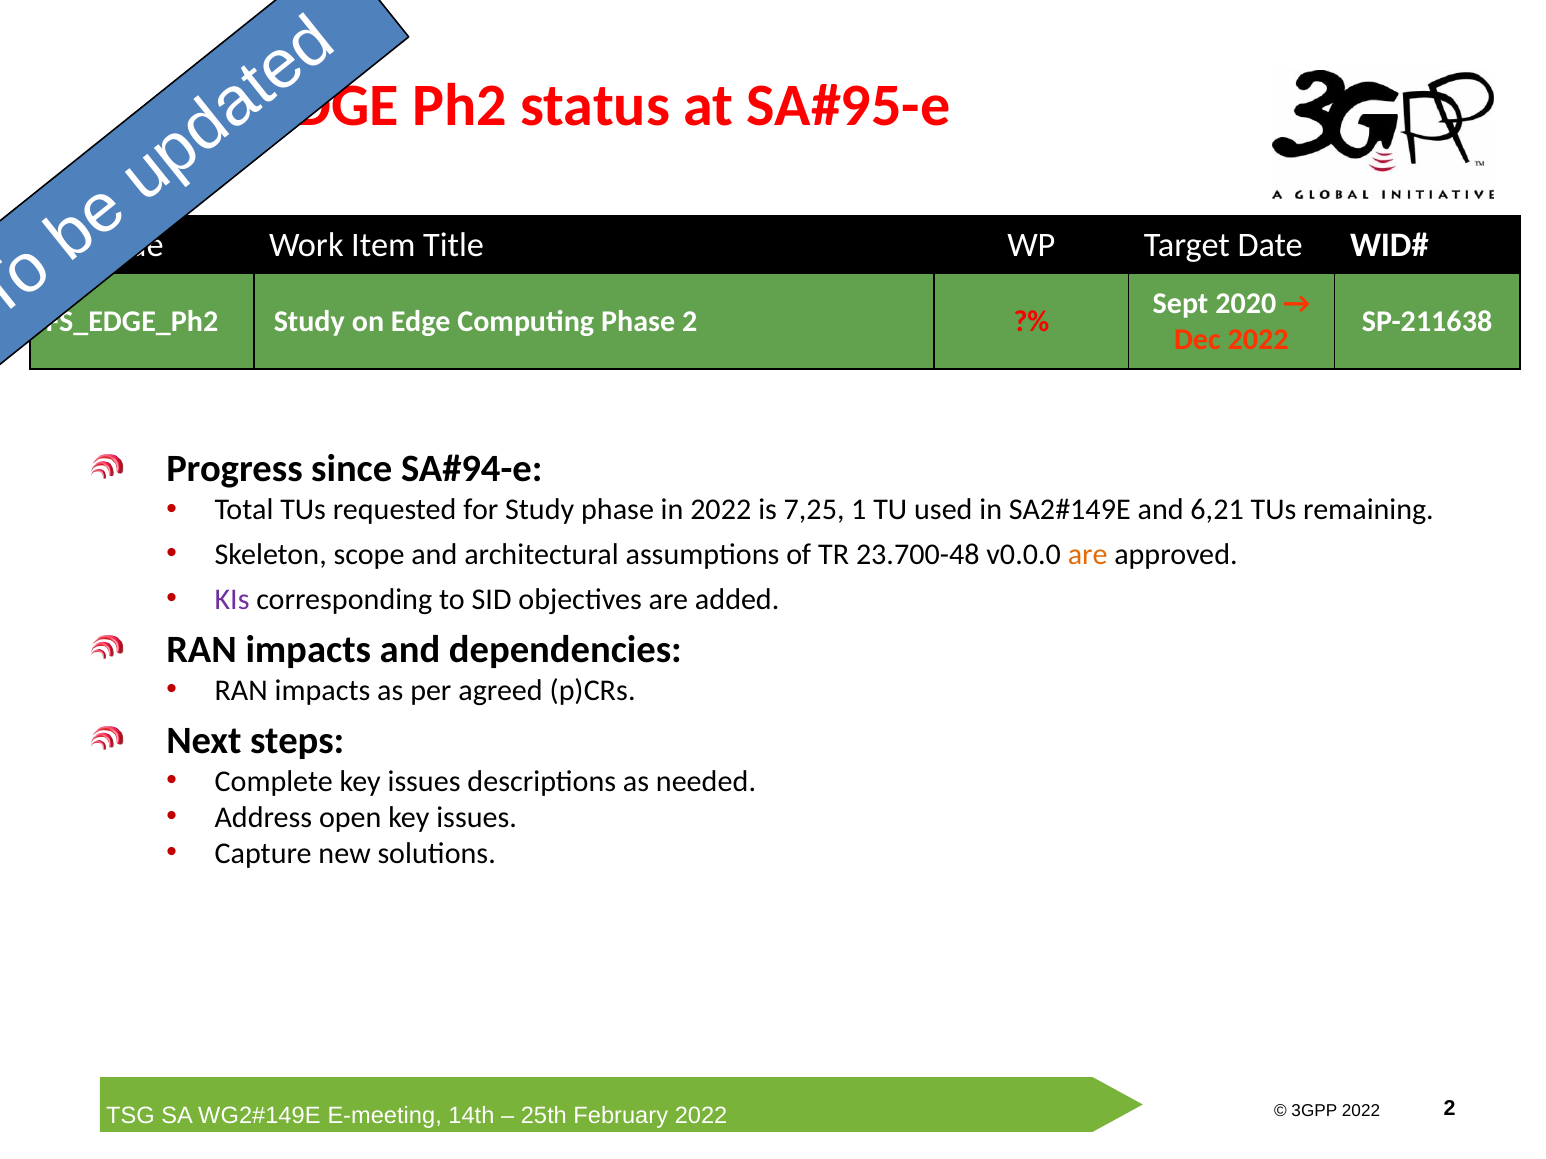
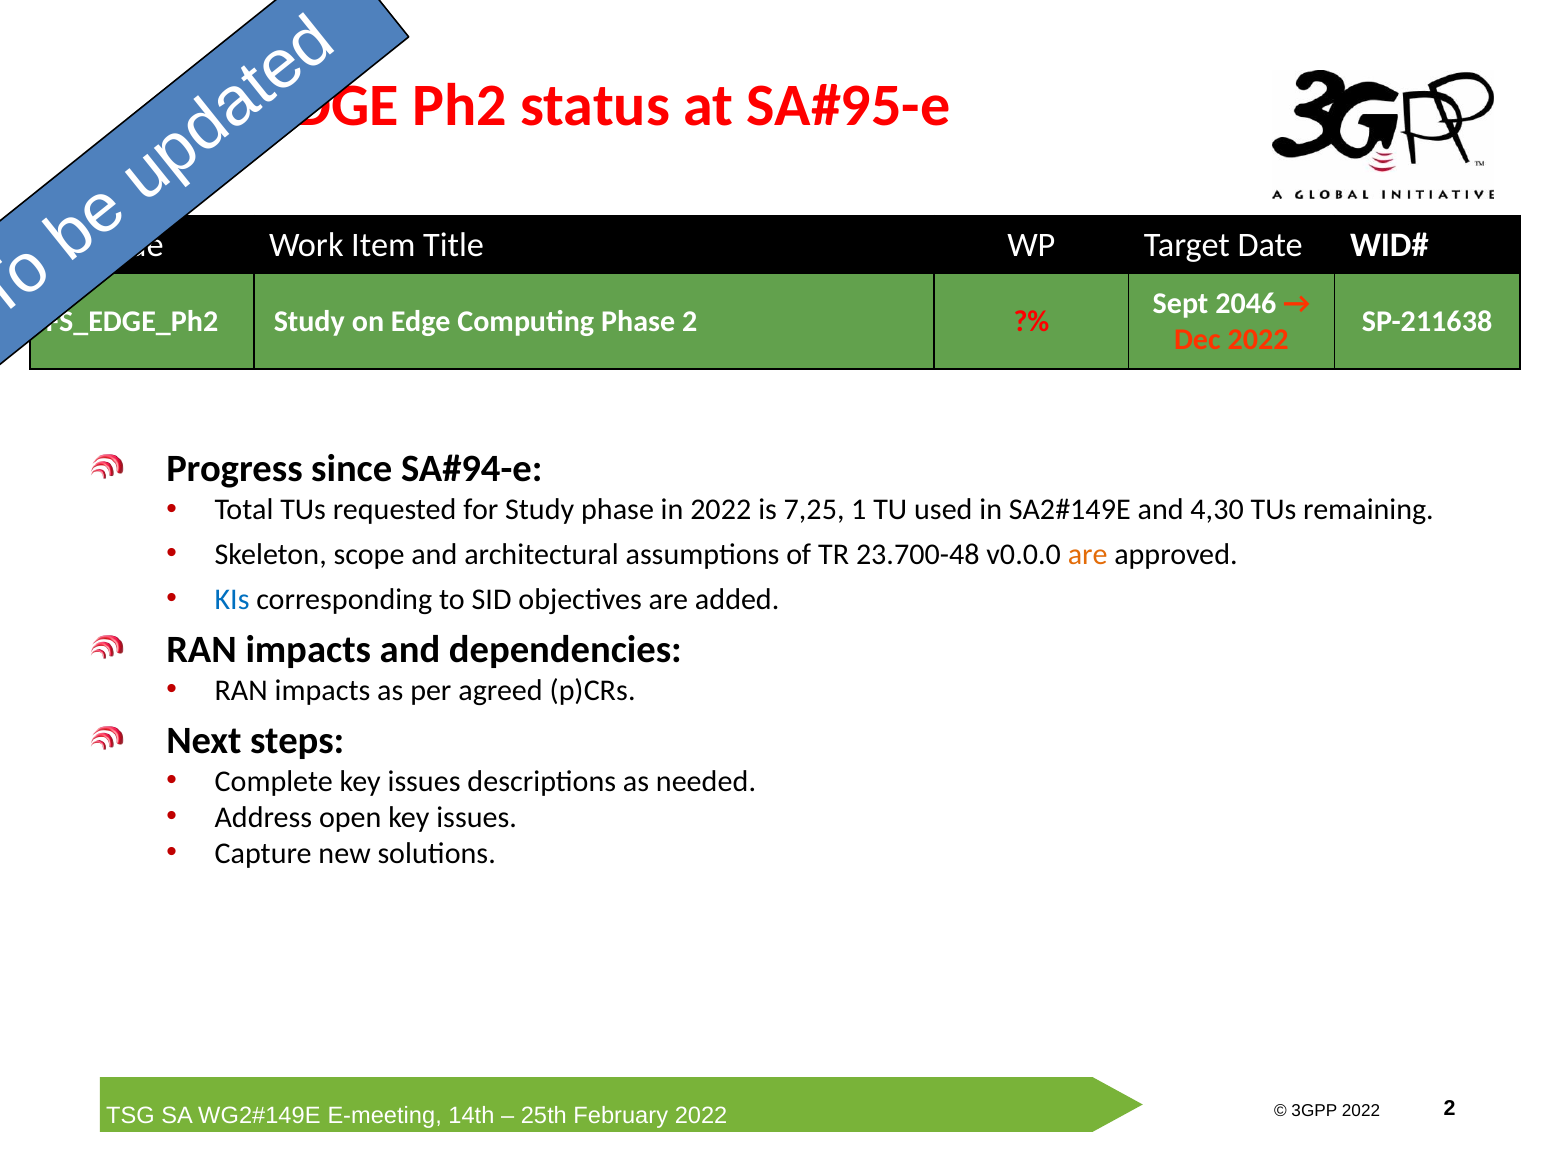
2020: 2020 -> 2046 (1246, 303)
6,21: 6,21 -> 4,30 (1217, 510)
KIs colour: purple -> blue (232, 599)
